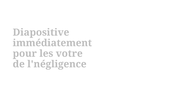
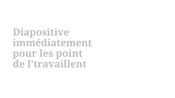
votre: votre -> point (69, 54)
l'négligence: l'négligence -> l'travaillent (57, 64)
